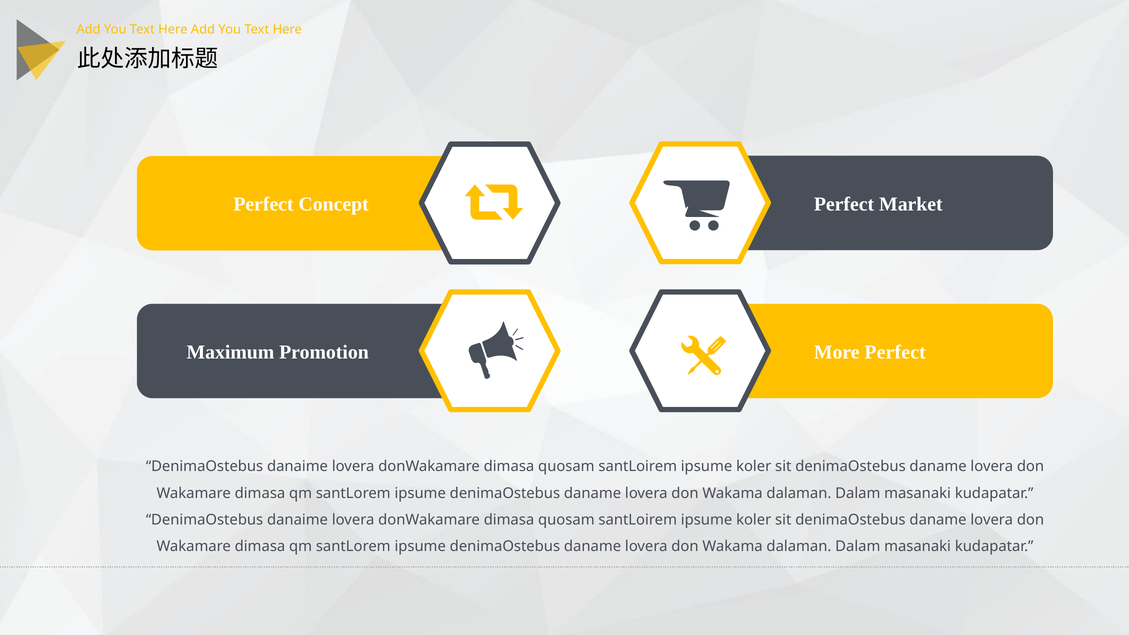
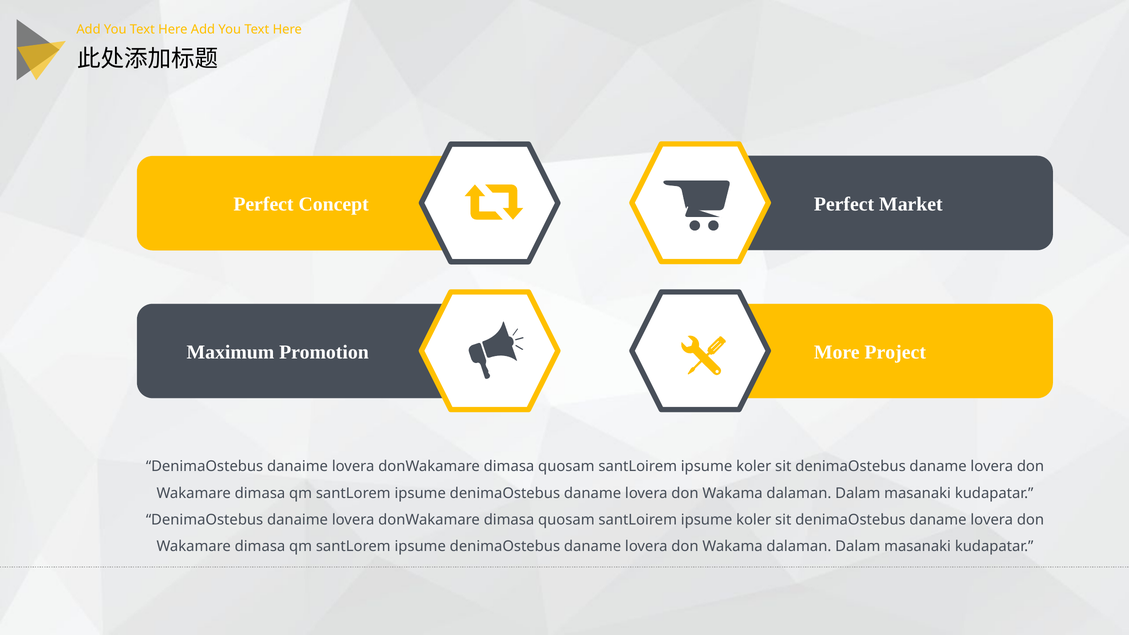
More Perfect: Perfect -> Project (895, 352)
